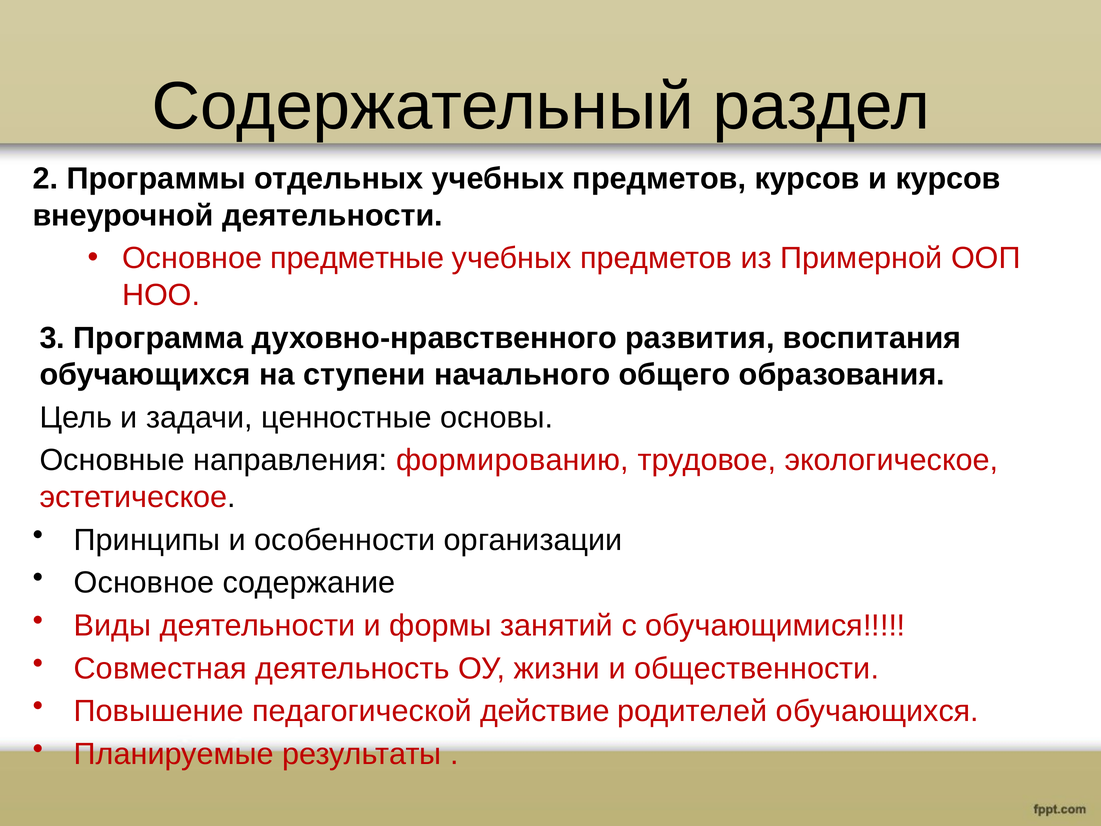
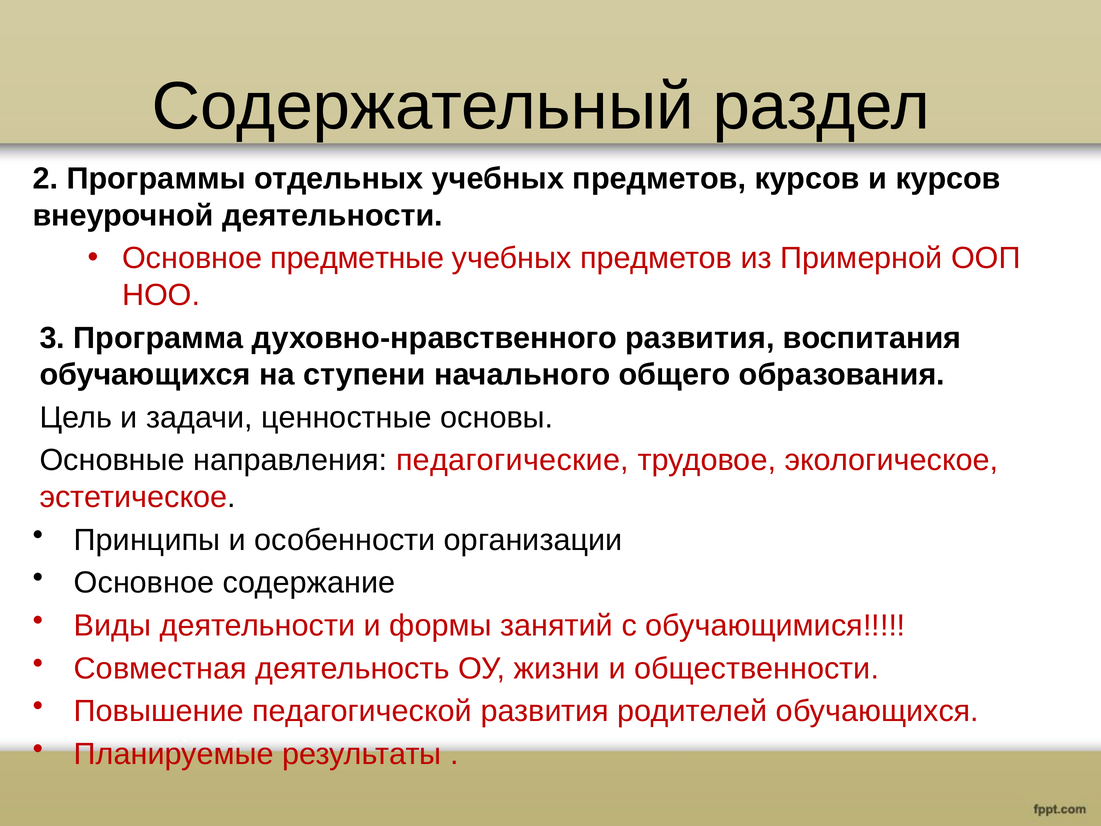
формированию: формированию -> педагогические (512, 460)
педагогической действие: действие -> развития (545, 711)
